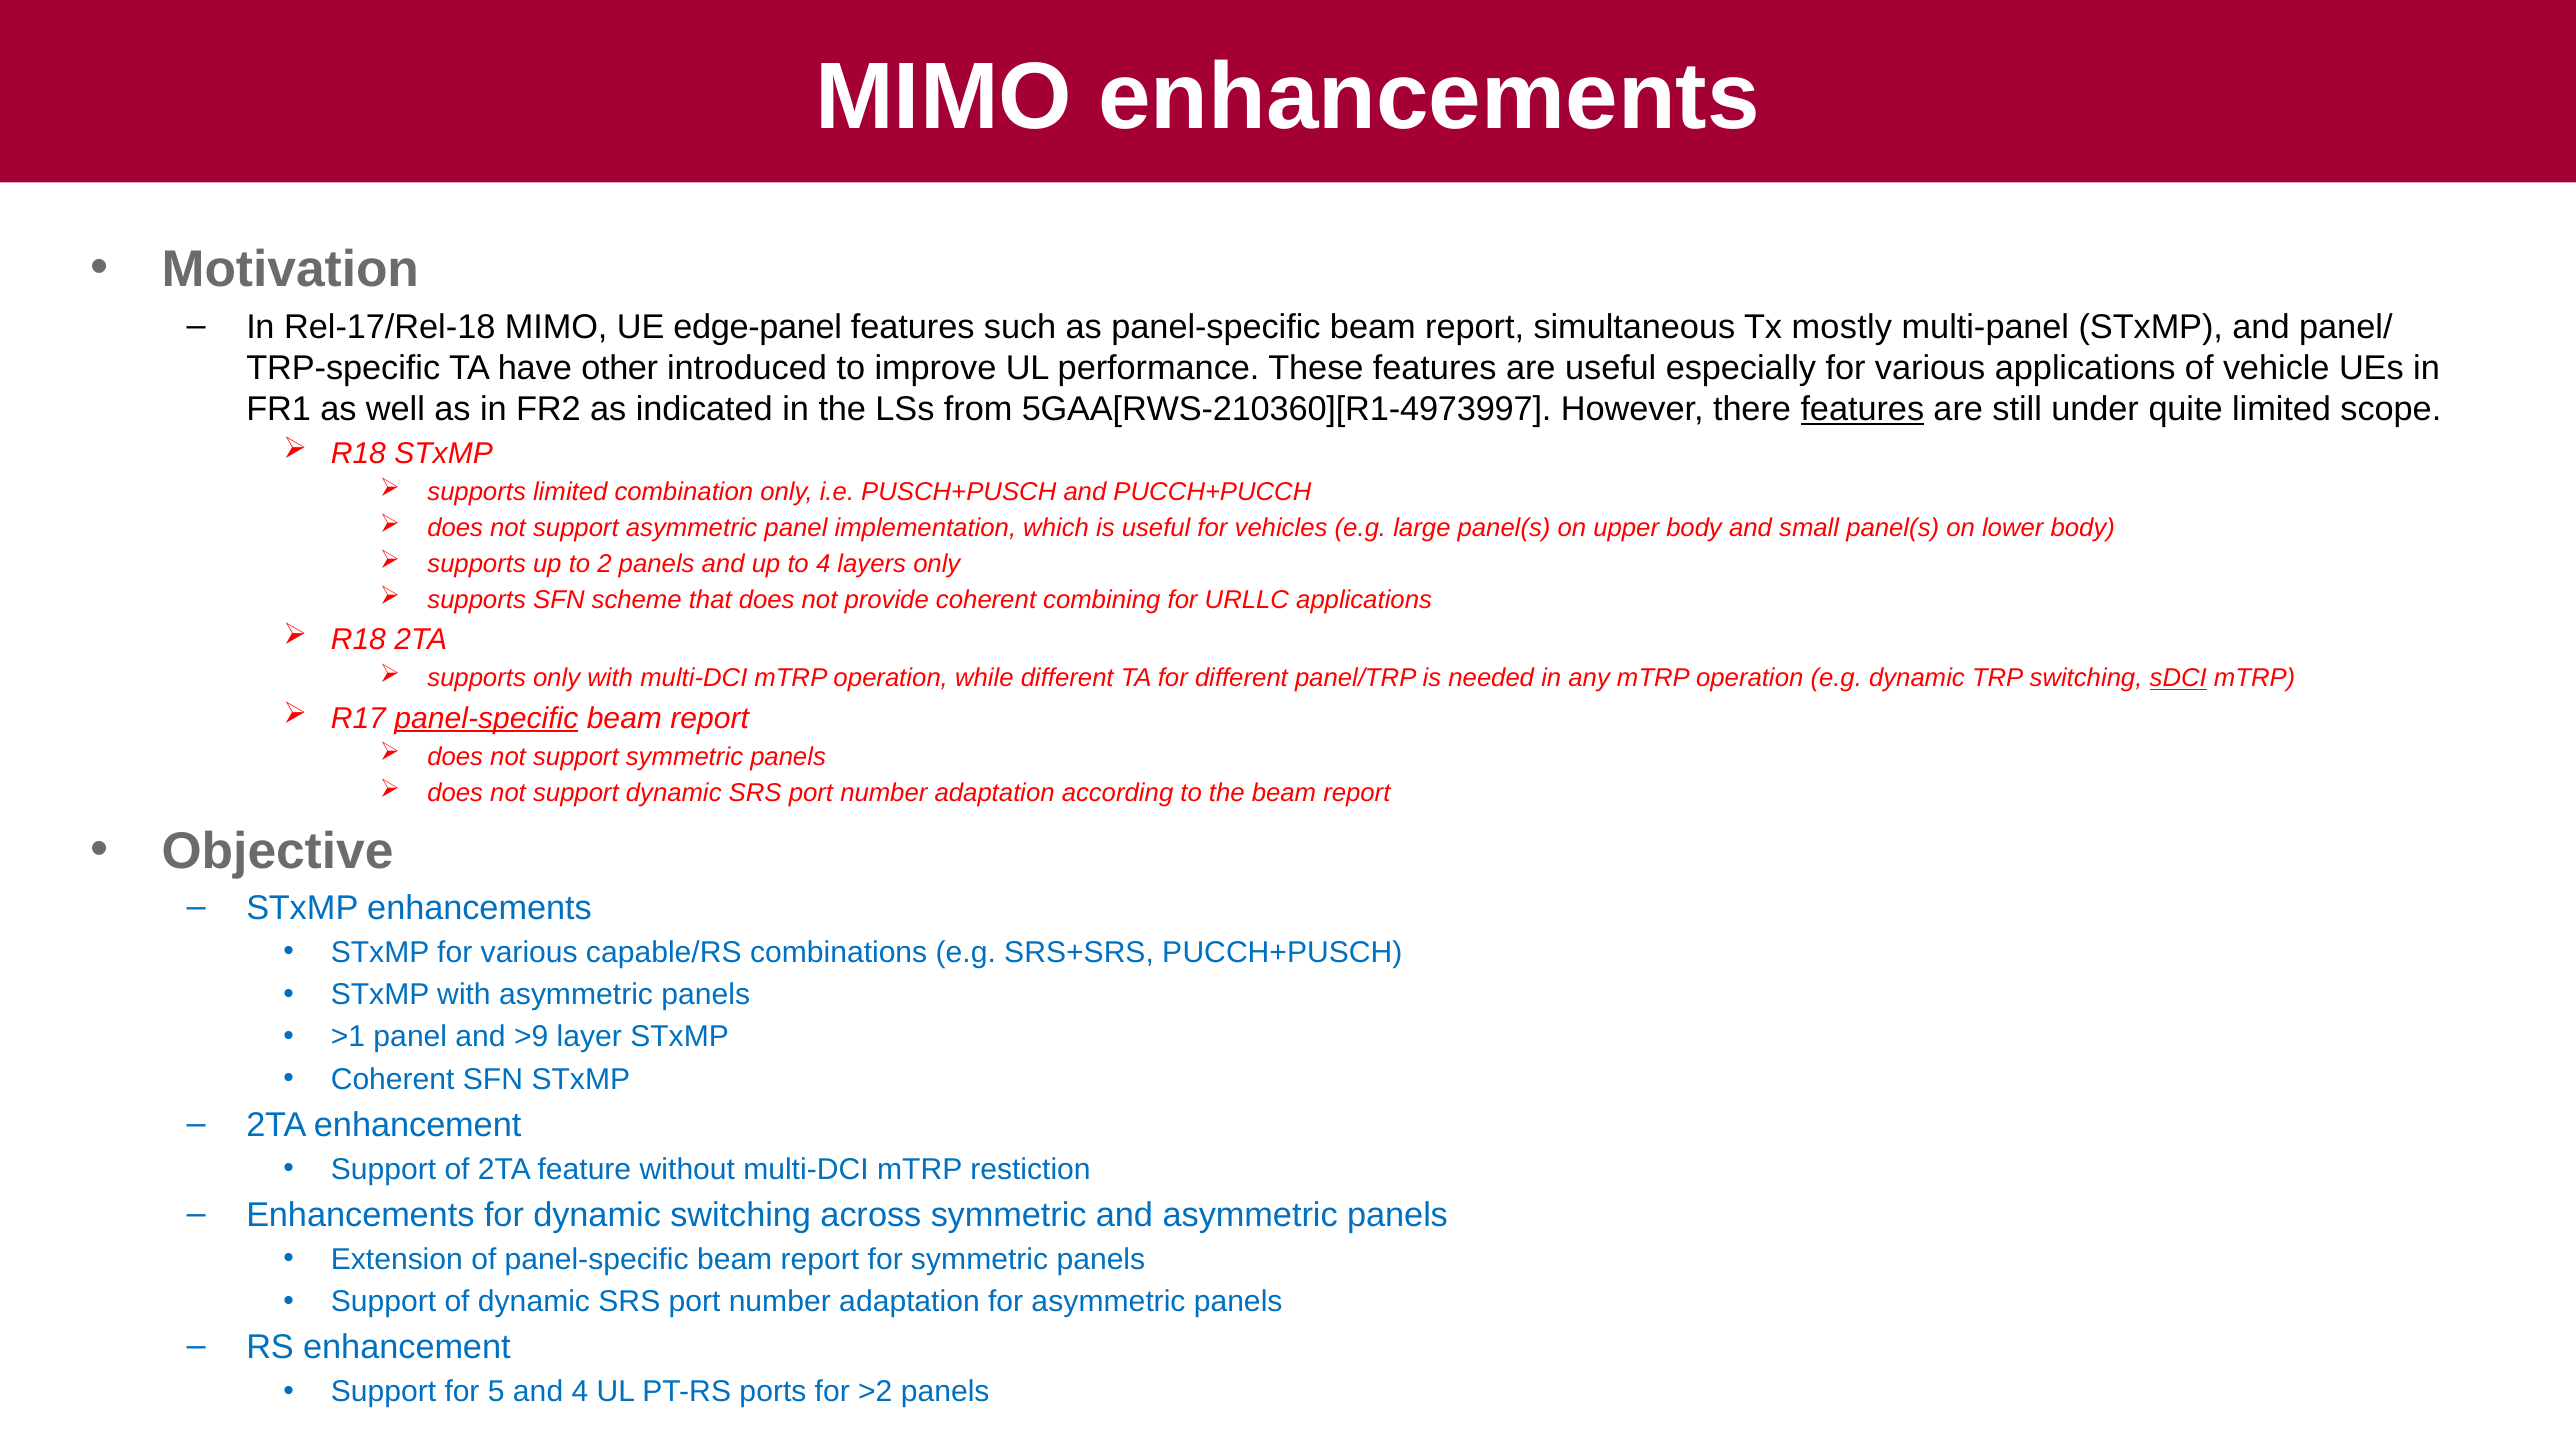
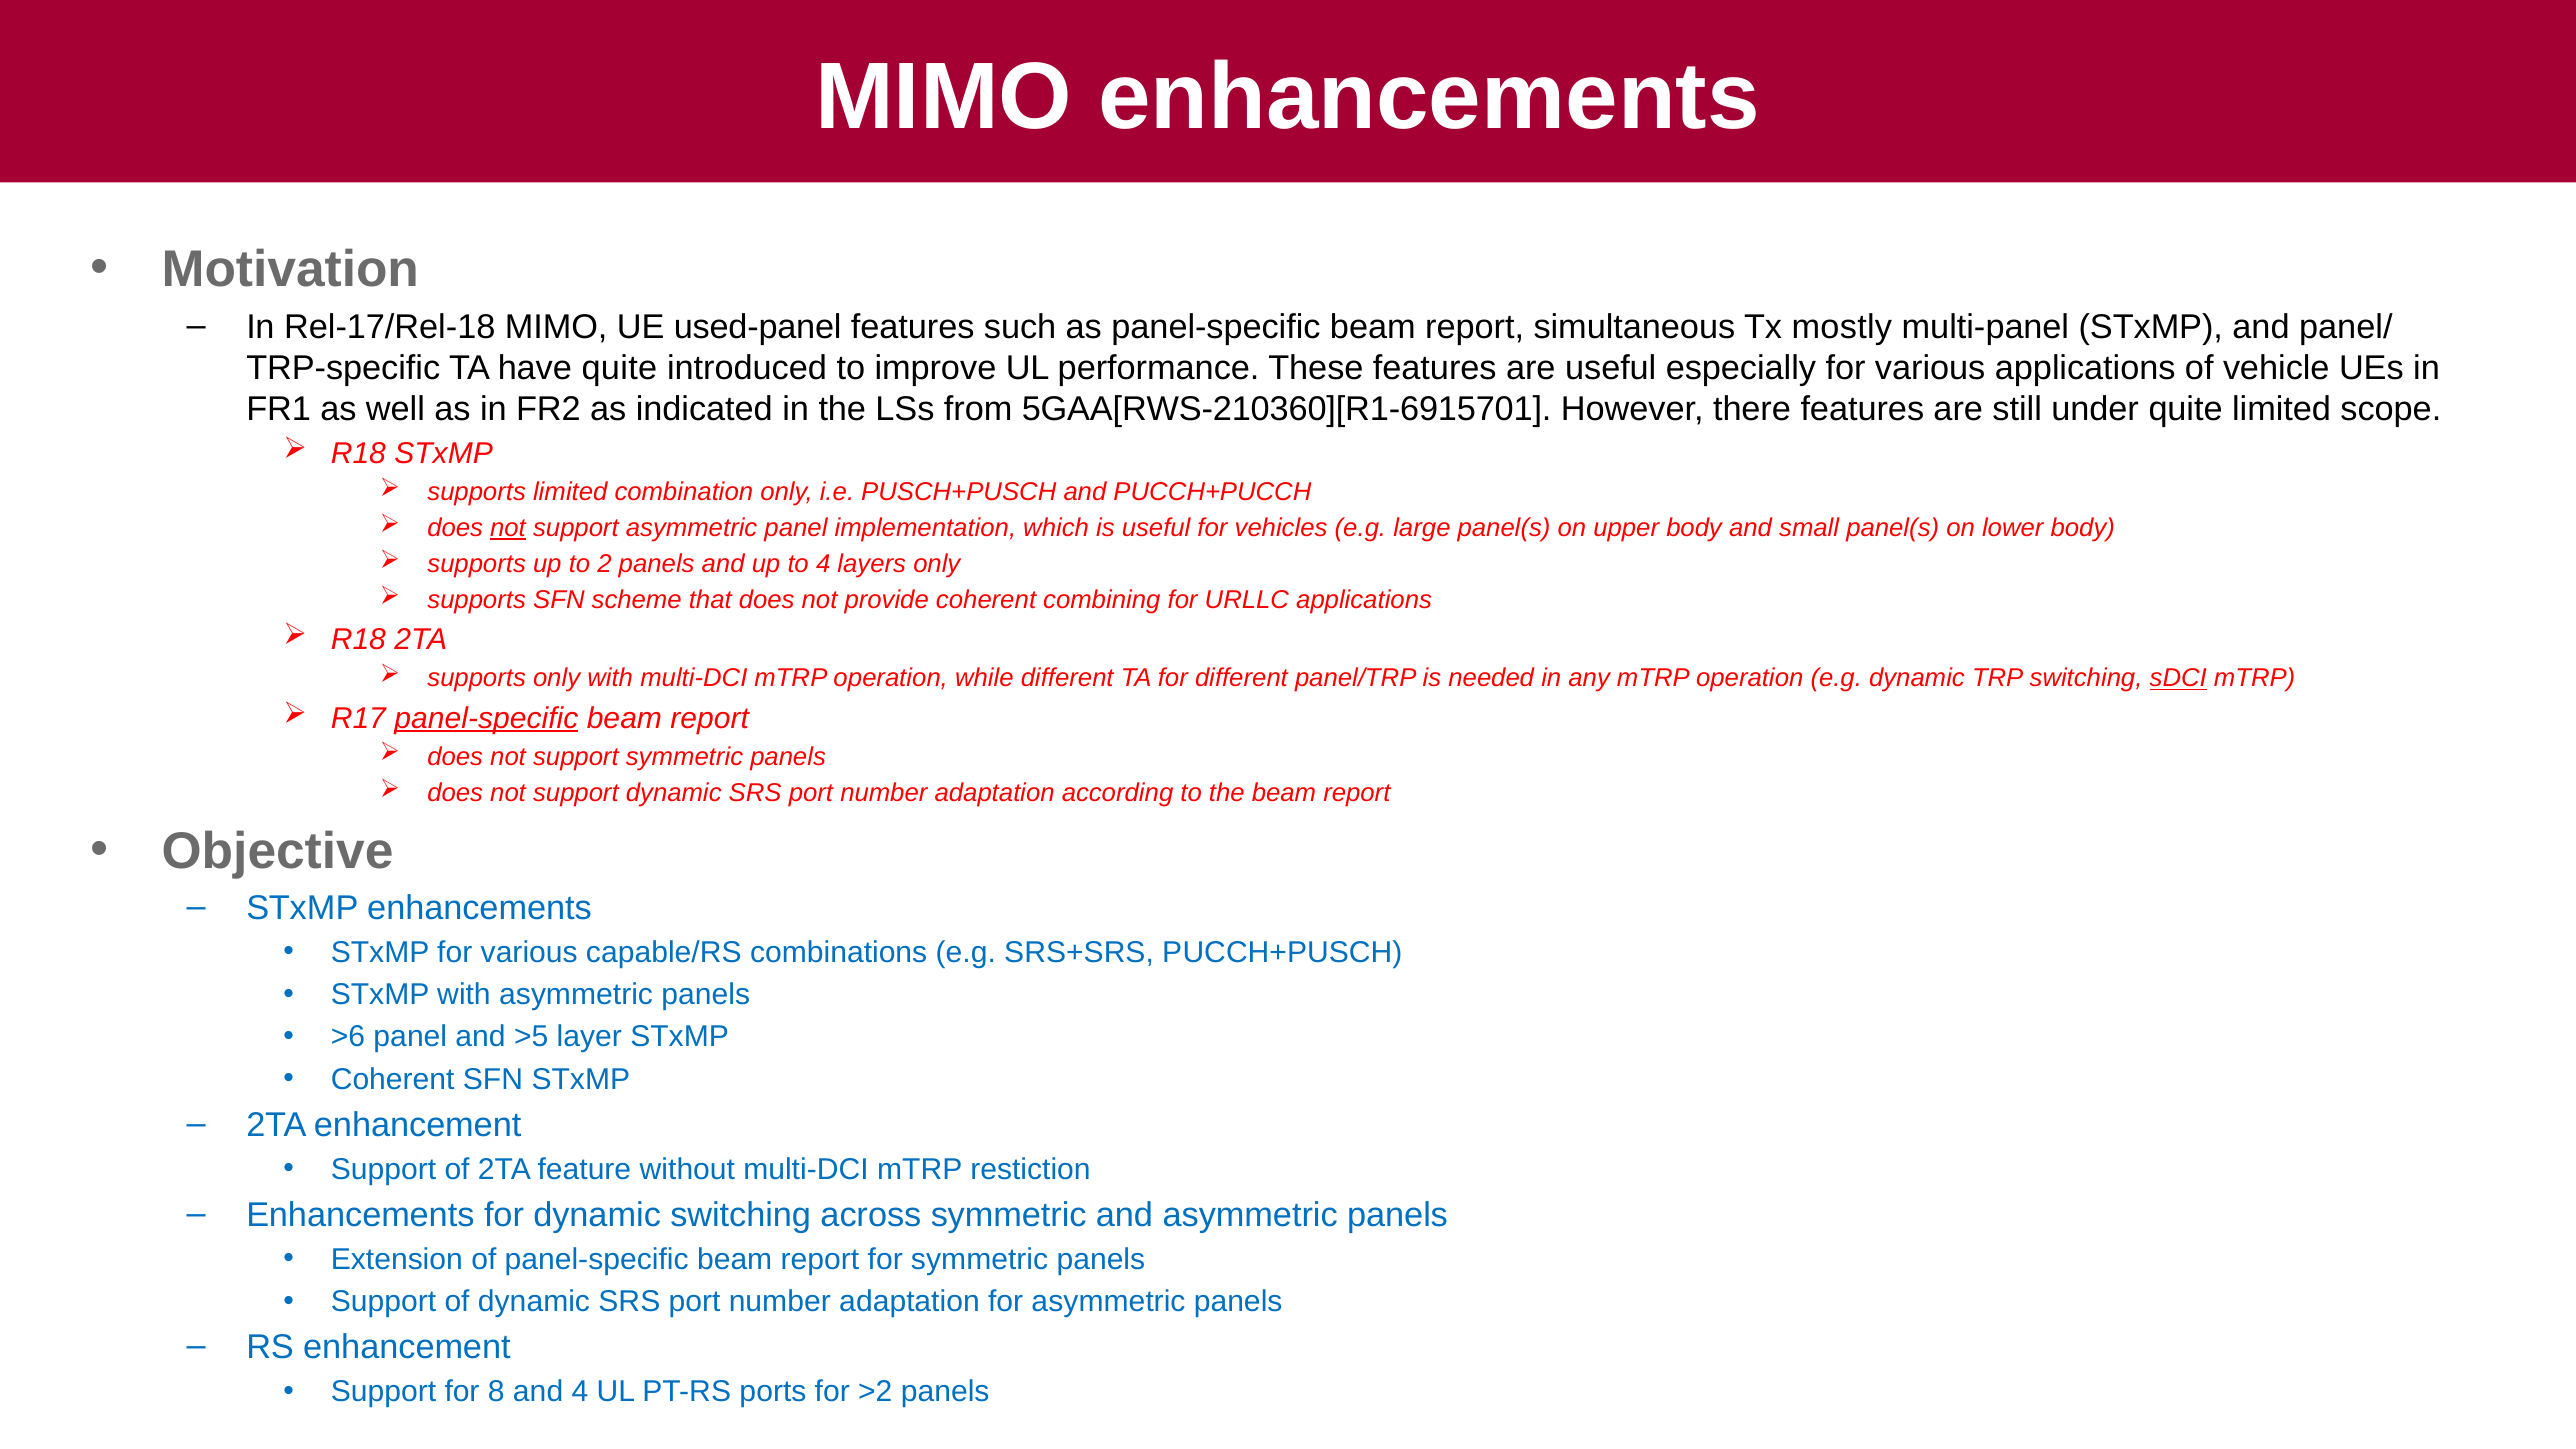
edge-panel: edge-panel -> used-panel (758, 327)
have other: other -> quite (619, 368)
5GAA[RWS-210360][R1-4973997: 5GAA[RWS-210360][R1-4973997 -> 5GAA[RWS-210360][R1-6915701 (1287, 409)
features underline: present -> none (1862, 409)
not underline: none -> present (508, 528)
>1: >1 -> >6 (348, 1037)
>9: >9 -> >5 (531, 1037)
5: 5 -> 8 (496, 1392)
